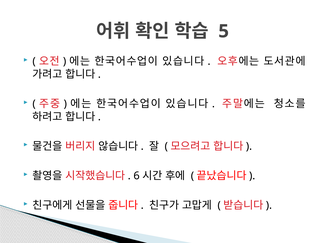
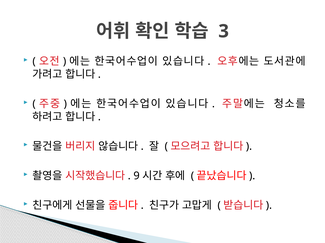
5: 5 -> 3 (224, 31)
6: 6 -> 9 (137, 176)
